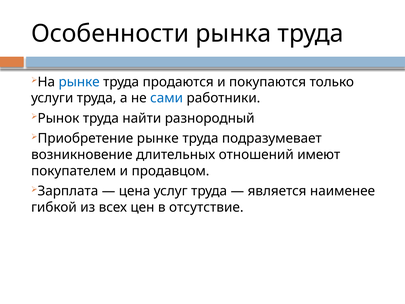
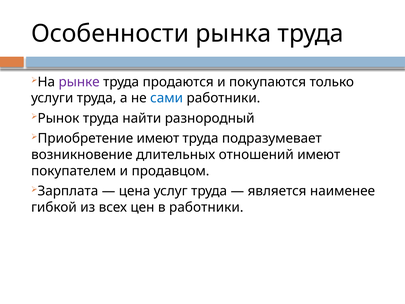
рынке colour: blue -> purple (79, 82)
рынке: рынке -> имеют (158, 138)
в отсутствие: отсутствие -> работники (206, 207)
